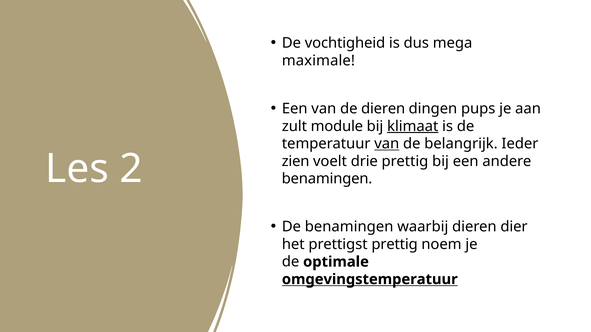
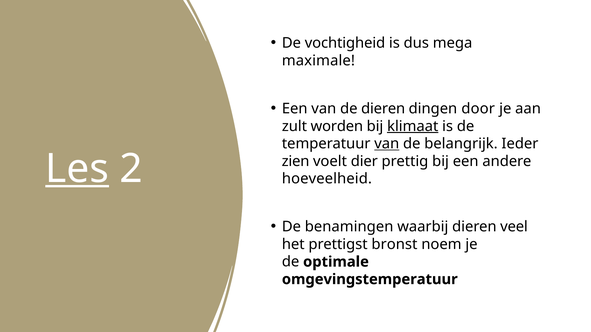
pups: pups -> door (478, 109)
module: module -> worden (337, 126)
drie: drie -> dier (364, 161)
Les underline: none -> present (77, 169)
benamingen: benamingen -> hoeveelheid (327, 179)
dier: dier -> veel (514, 227)
prettigst prettig: prettig -> bronst (394, 245)
omgevingstemperatuur underline: present -> none (370, 280)
